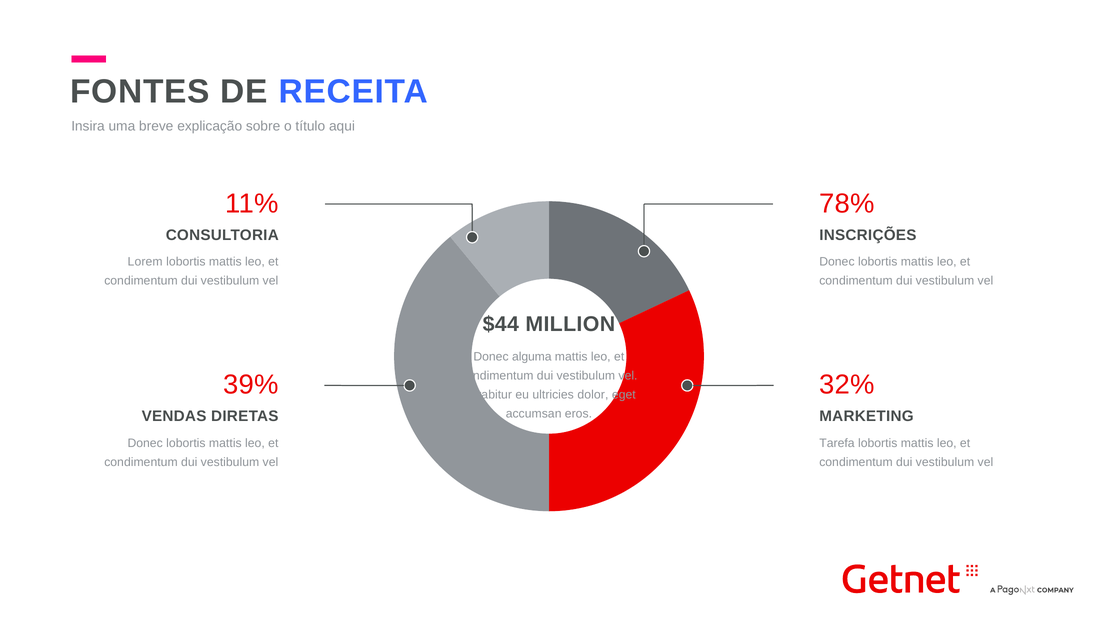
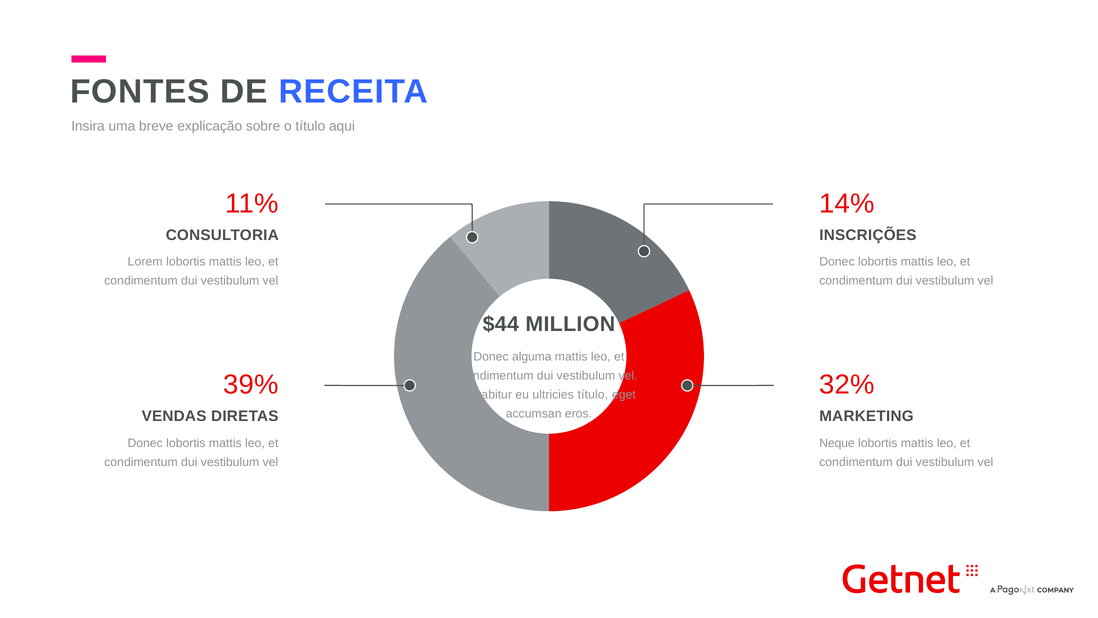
78%: 78% -> 14% (847, 204)
ultricies dolor: dolor -> título (593, 394)
Tarefa: Tarefa -> Neque (837, 443)
